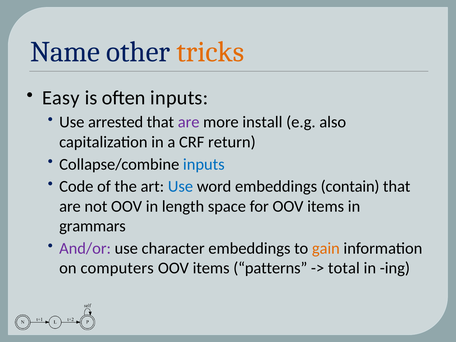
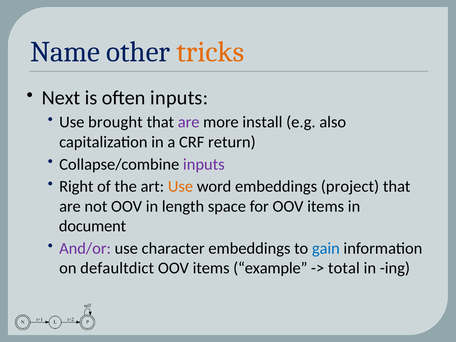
Easy: Easy -> Next (61, 98)
arrested: arrested -> brought (115, 122)
inputs colour: blue -> purple (204, 164)
Code: Code -> Right (76, 187)
Use colour: blue -> orange (180, 187)
contain: contain -> project (350, 187)
grammars: grammars -> document (92, 226)
gain colour: orange -> blue (326, 248)
computers: computers -> defaultdict (117, 268)
patterns: patterns -> example (270, 268)
